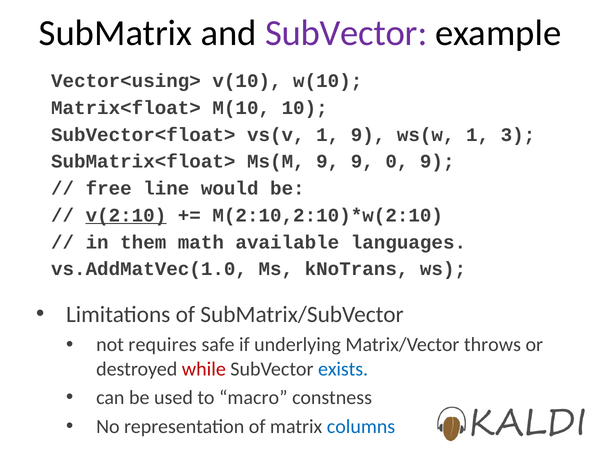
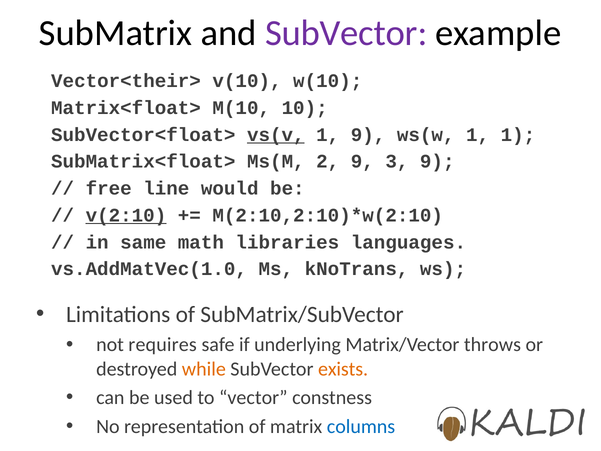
Vector<using>: Vector<using> -> Vector<their> (126, 81)
vs(v underline: none -> present (276, 135)
1 3: 3 -> 1 (518, 135)
Ms(M 9: 9 -> 2 (328, 162)
0: 0 -> 3 (397, 162)
them: them -> same (143, 242)
available: available -> libraries (287, 242)
while colour: red -> orange (204, 369)
exists colour: blue -> orange (343, 369)
macro: macro -> vector (253, 397)
